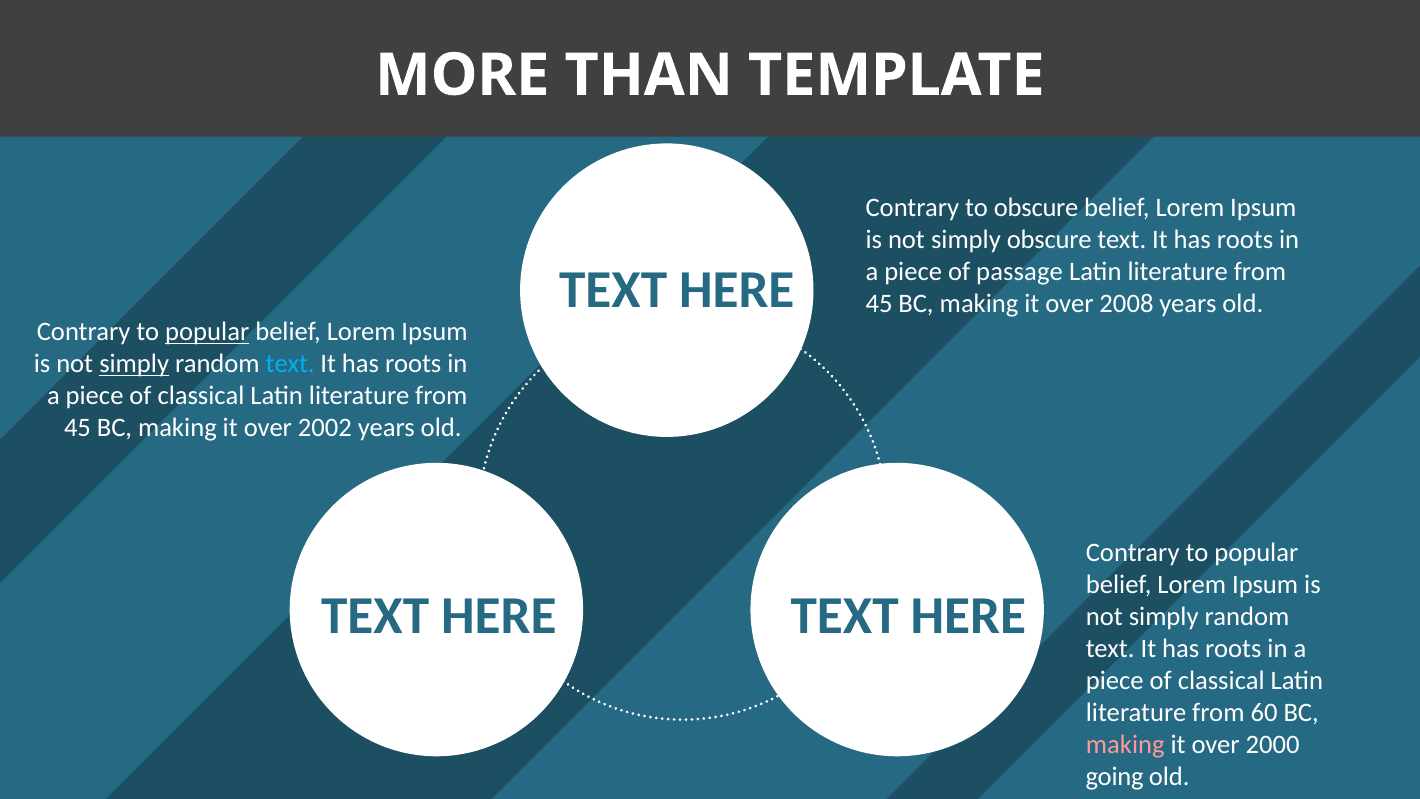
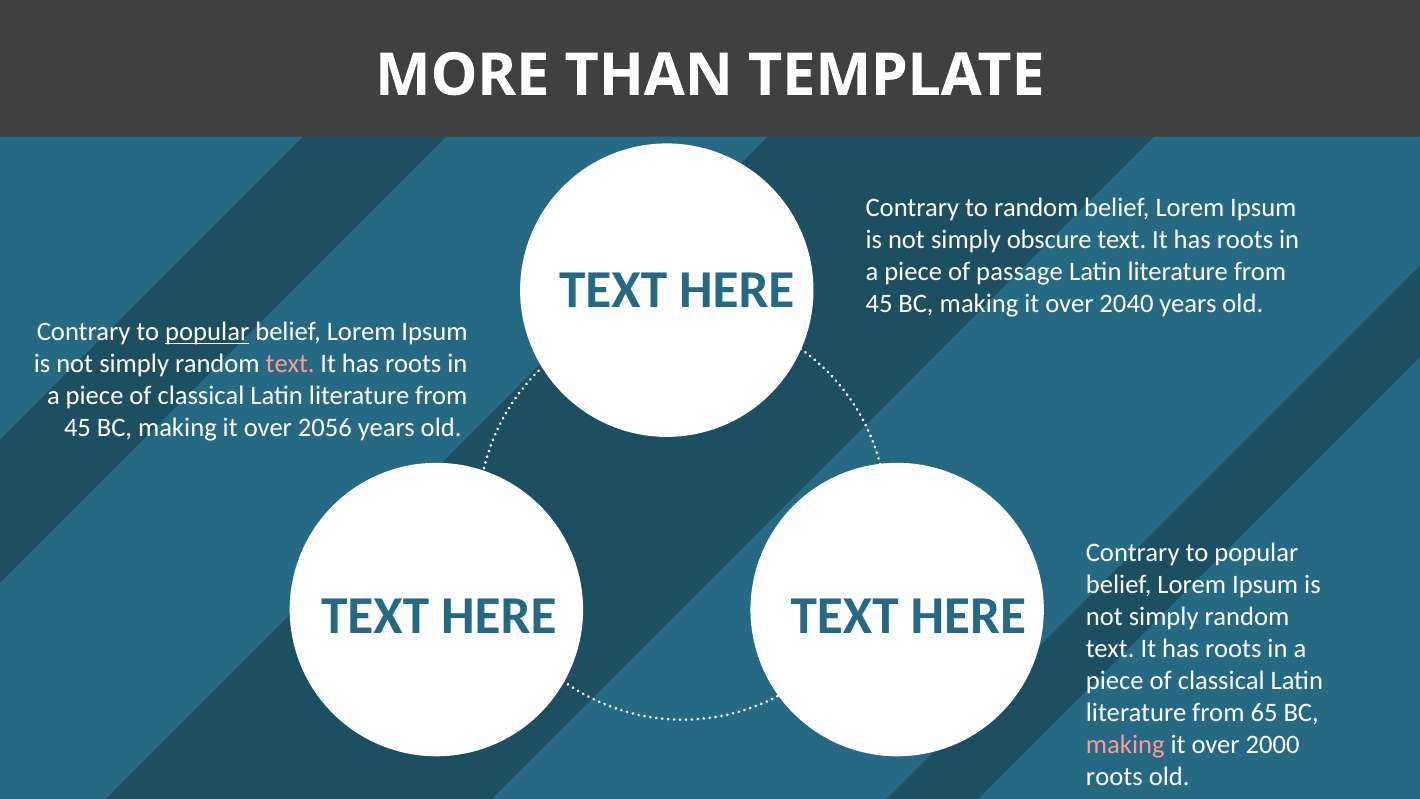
to obscure: obscure -> random (1036, 208)
2008: 2008 -> 2040 (1126, 303)
simply underline: present -> none (134, 364)
text colour: light blue -> pink (290, 364)
2002: 2002 -> 2056 (325, 428)
60: 60 -> 65 (1264, 713)
going: going -> roots (1114, 777)
